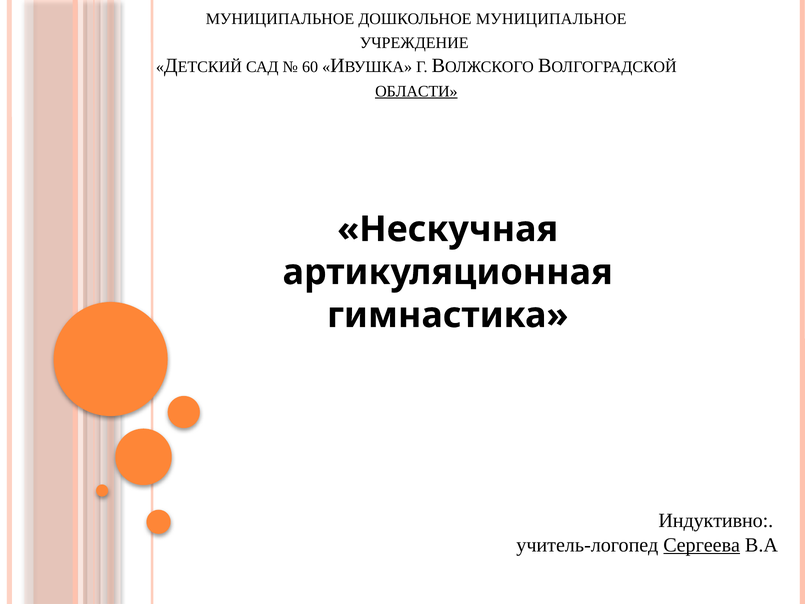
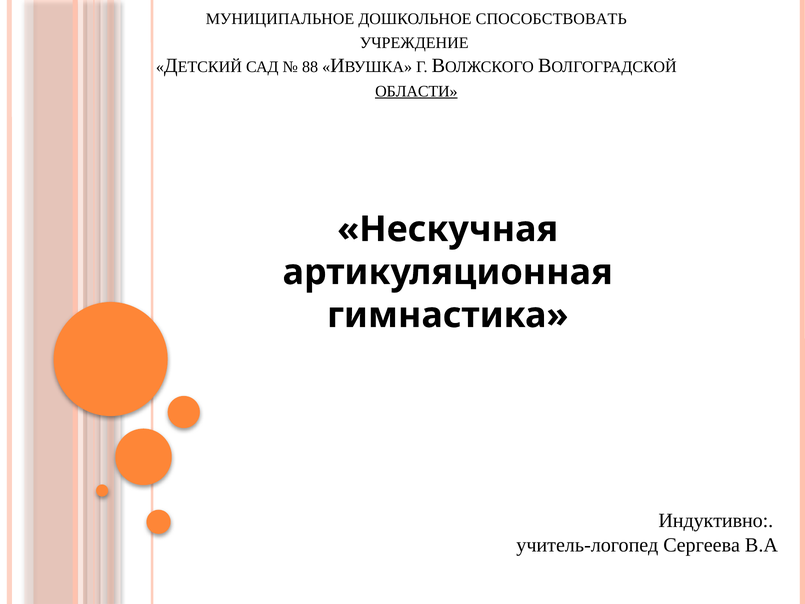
ДОШКОЛЬНОЕ МУНИЦИПАЛЬНОЕ: МУНИЦИПАЛЬНОЕ -> СПОСОБСТВОВАТЬ (551, 19)
60: 60 -> 88 (310, 67)
Сергеева underline: present -> none (702, 545)
